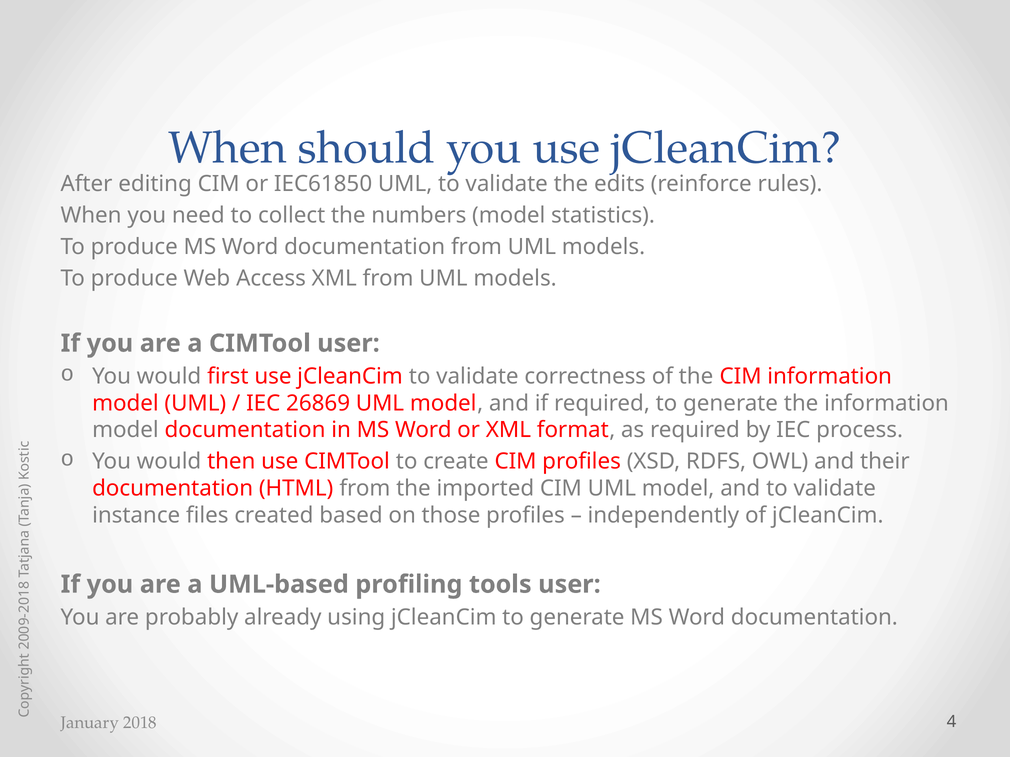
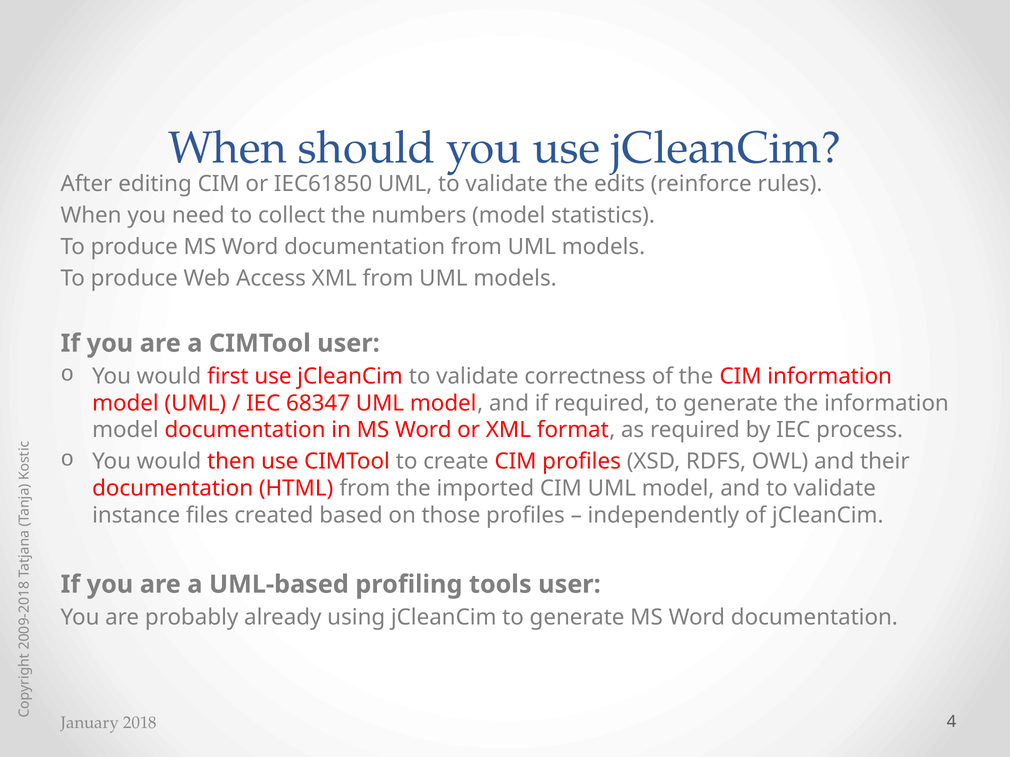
26869: 26869 -> 68347 (318, 403)
